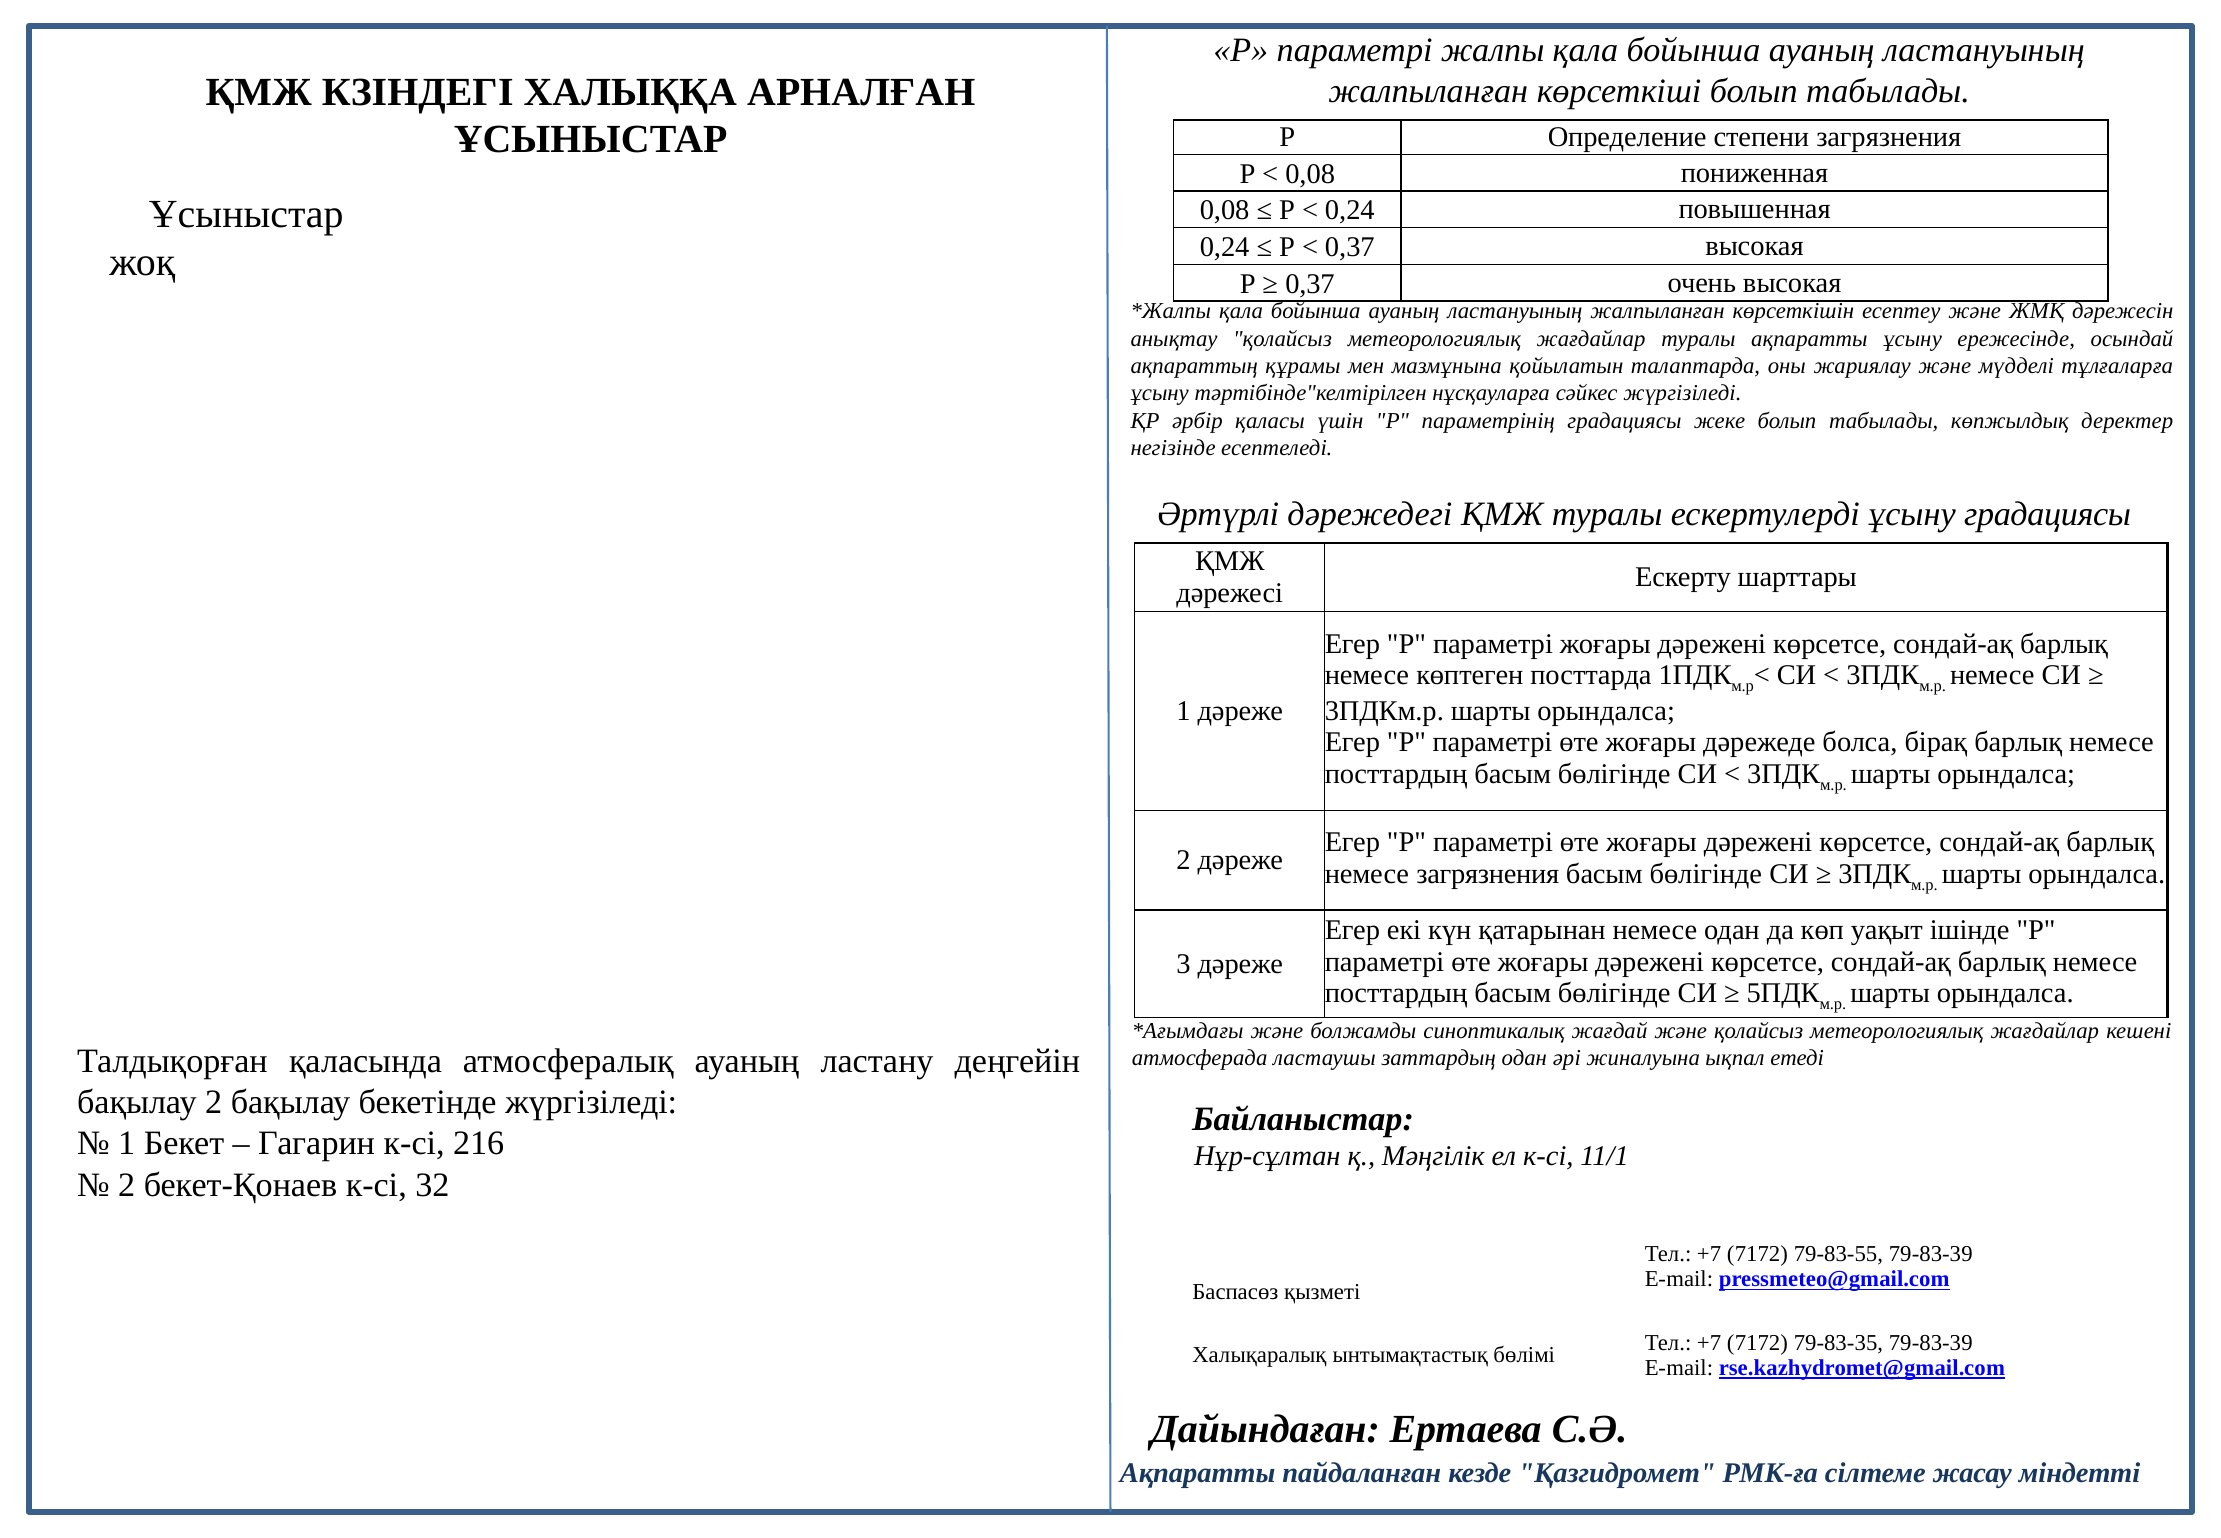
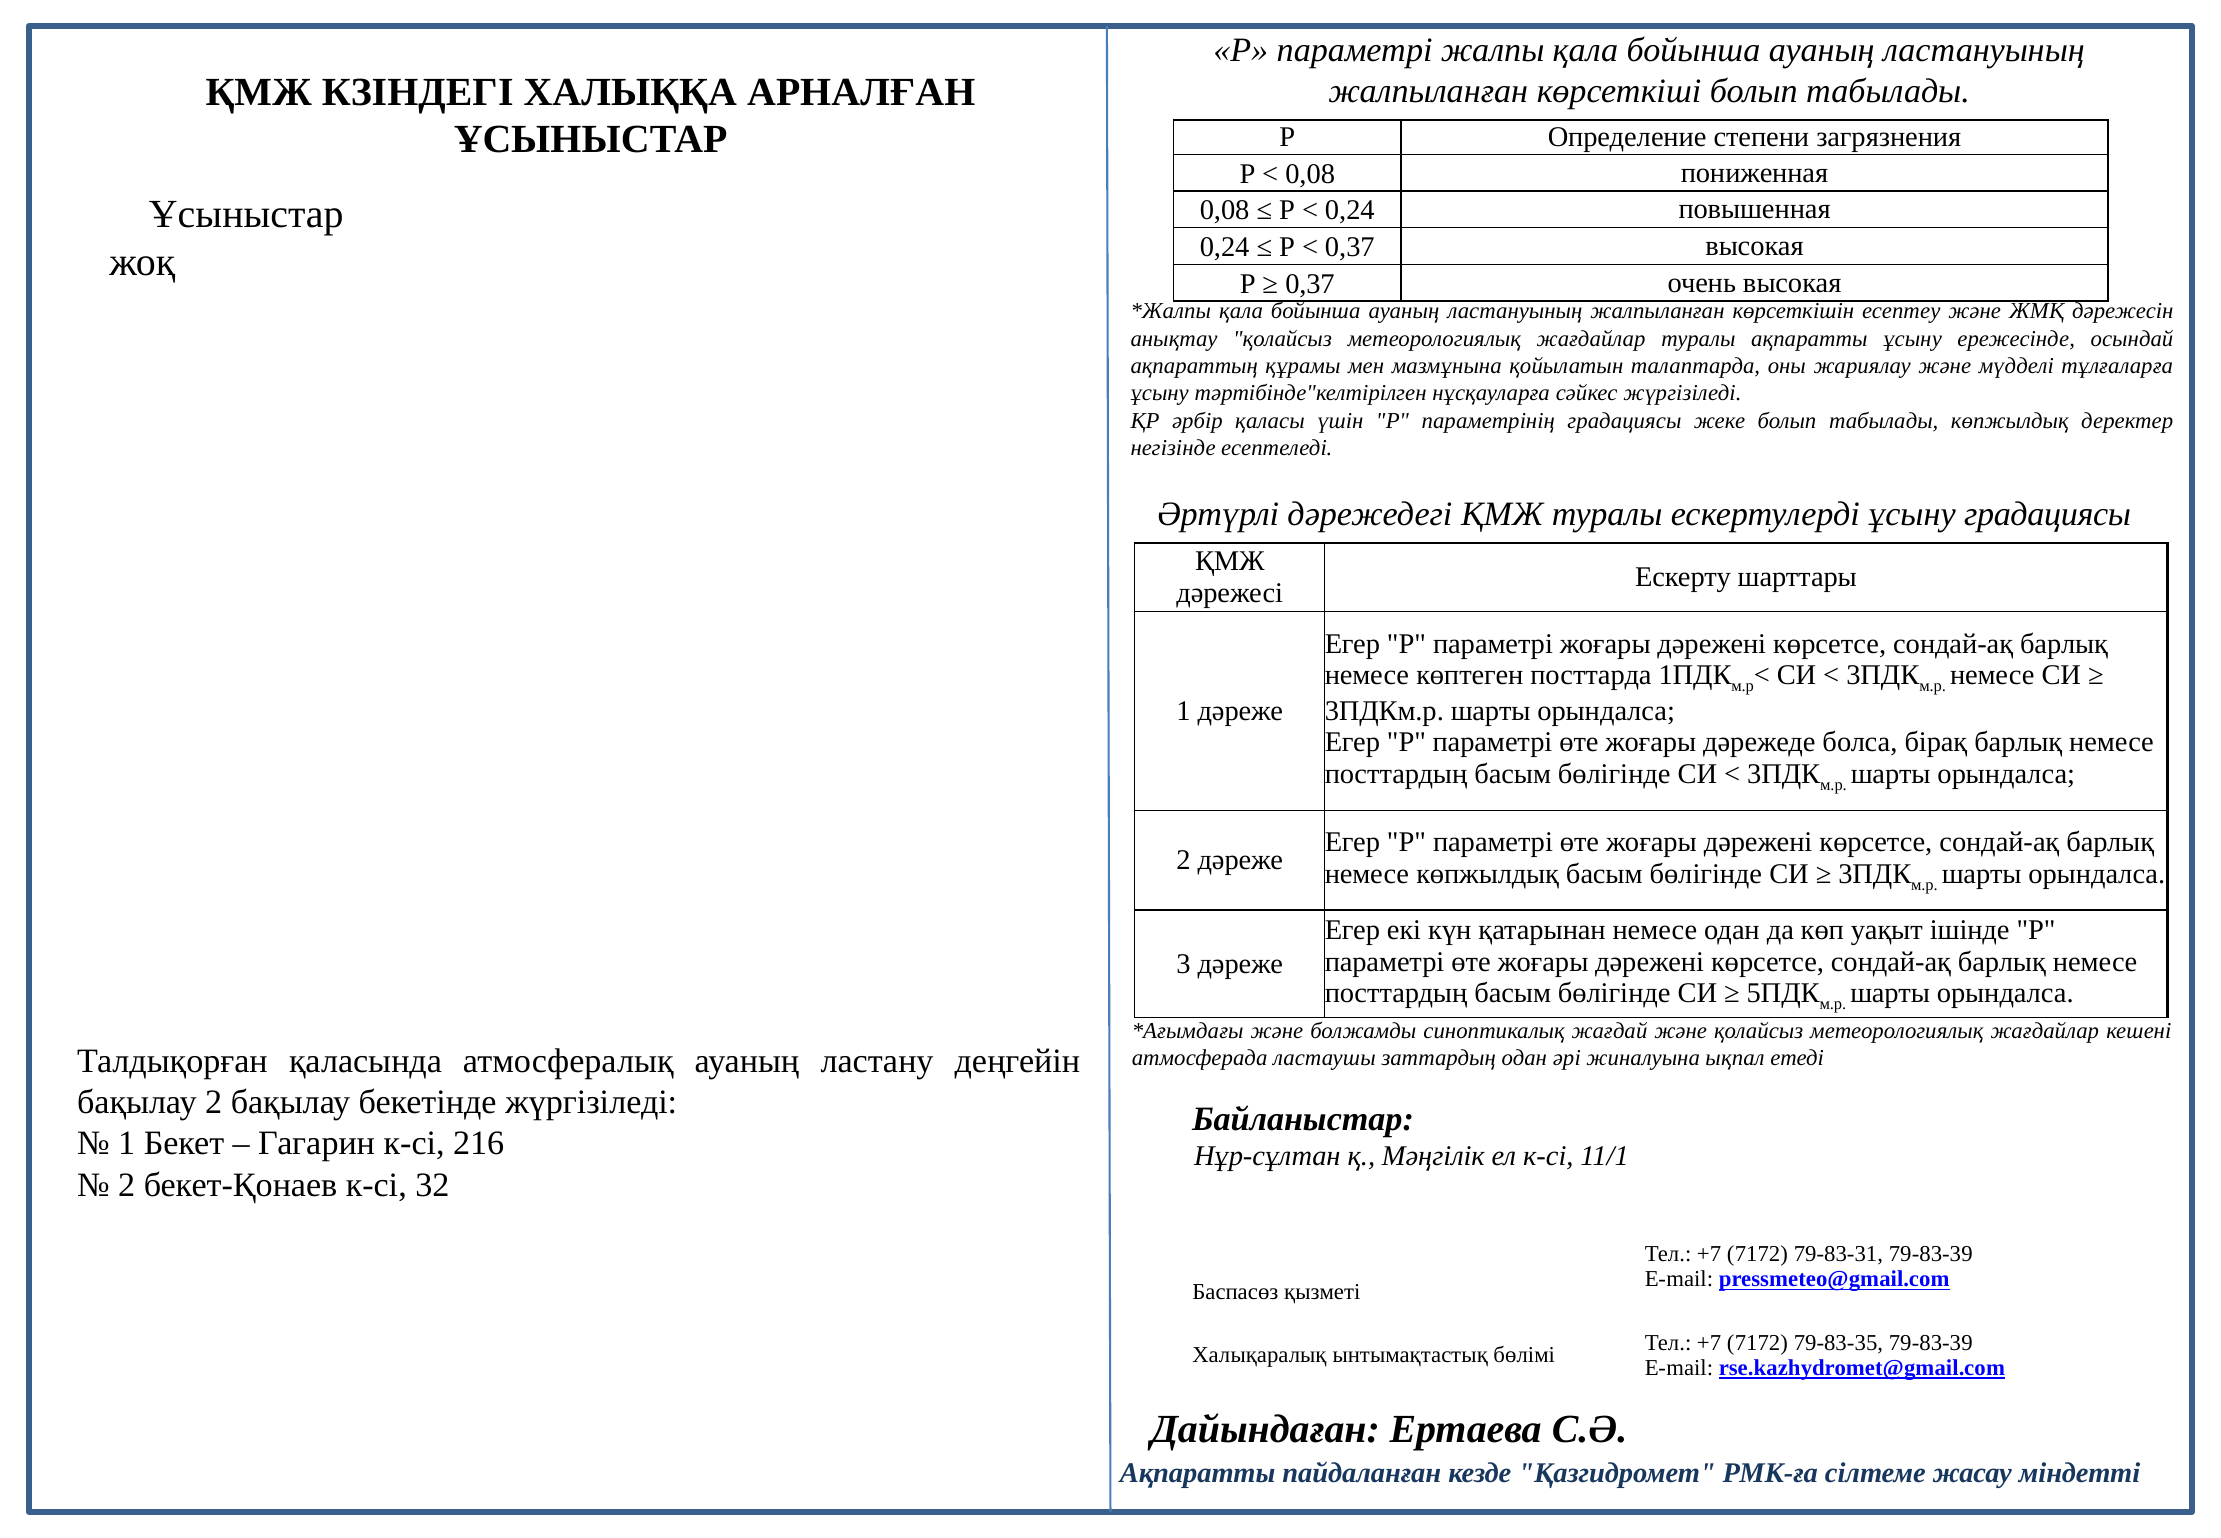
немесе загрязнения: загрязнения -> көпжылдық (1488, 874)
79-83-55: 79-83-55 -> 79-83-31 (1838, 1254)
